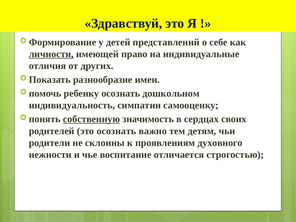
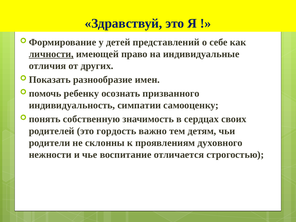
дошкольном: дошкольном -> призванного (171, 93)
собственную underline: present -> none (91, 119)
это осознать: осознать -> гордость (116, 131)
